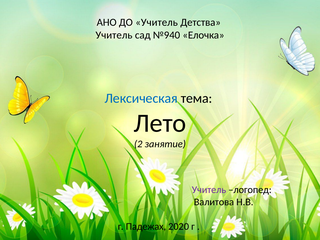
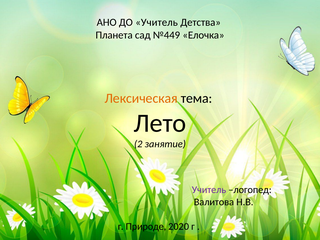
Учитель: Учитель -> Планета (114, 35)
№940: №940 -> №449 (167, 35)
Лексическая colour: blue -> orange (141, 98)
Падежах: Падежах -> Природе (146, 227)
